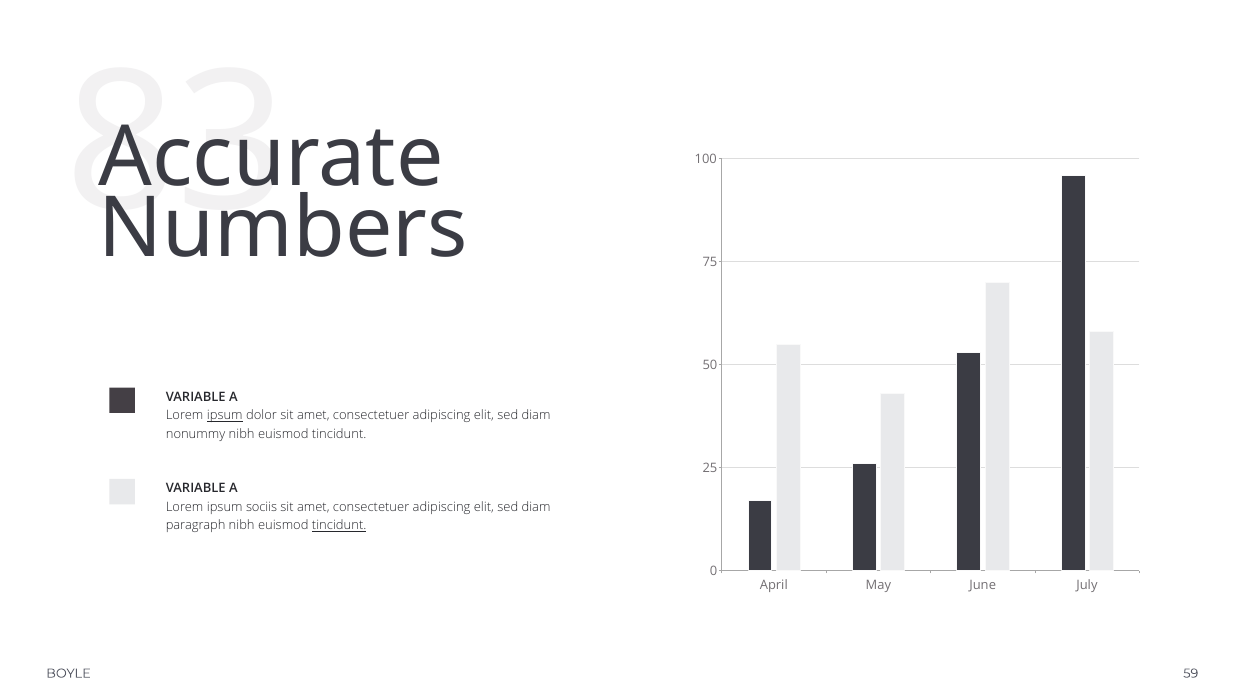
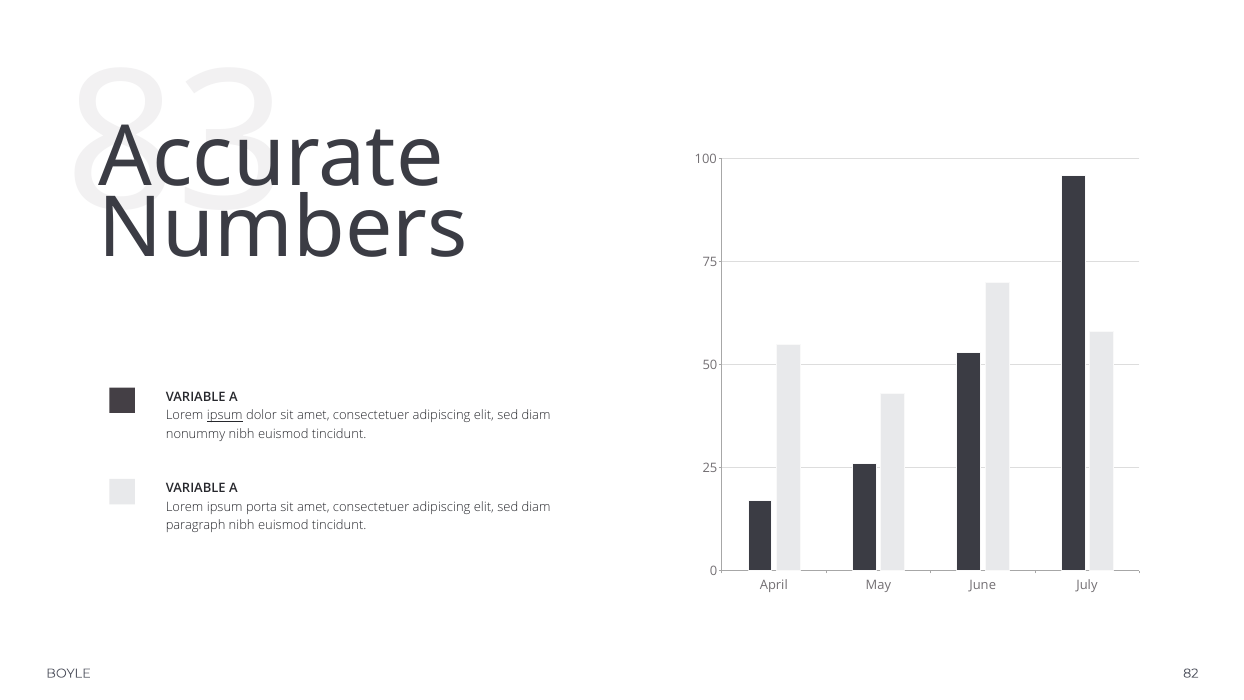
sociis: sociis -> porta (262, 507)
tincidunt underline: present -> none (339, 525)
59: 59 -> 82 (1191, 673)
